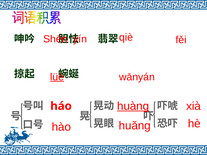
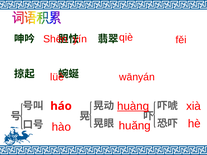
lüè underline: present -> none (57, 77)
